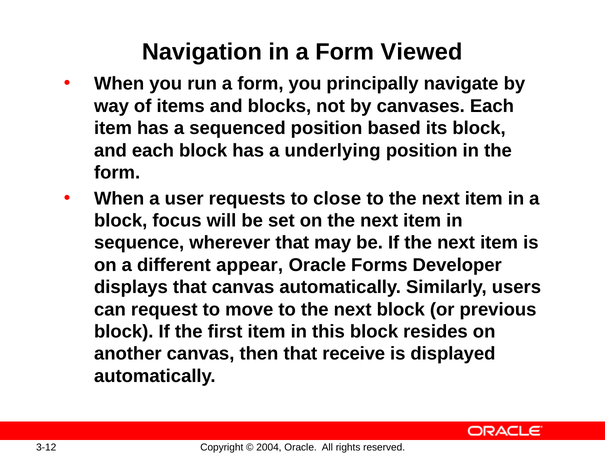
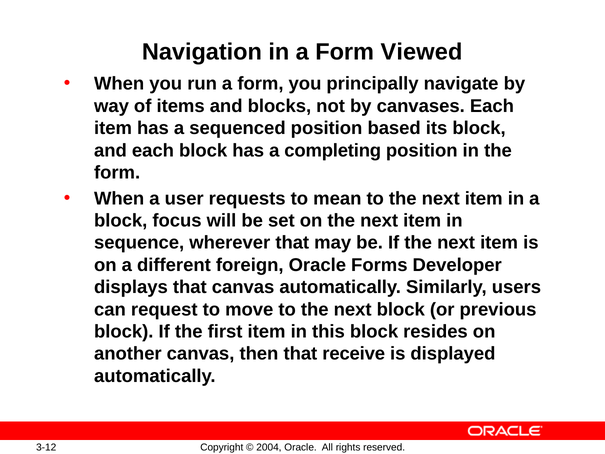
underlying: underlying -> completing (333, 150)
close: close -> mean (337, 198)
appear: appear -> foreign (250, 265)
